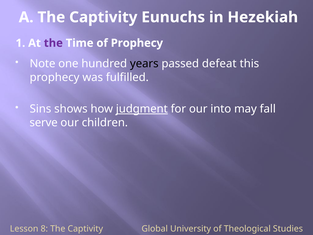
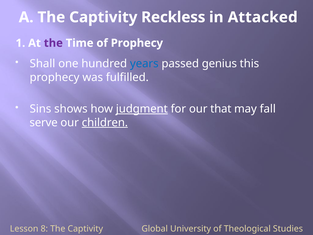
Eunuchs: Eunuchs -> Reckless (173, 17)
Hezekiah: Hezekiah -> Attacked (263, 17)
Note: Note -> Shall (42, 64)
years colour: black -> blue (144, 64)
defeat: defeat -> genius (219, 64)
into: into -> that (221, 109)
children underline: none -> present (105, 122)
